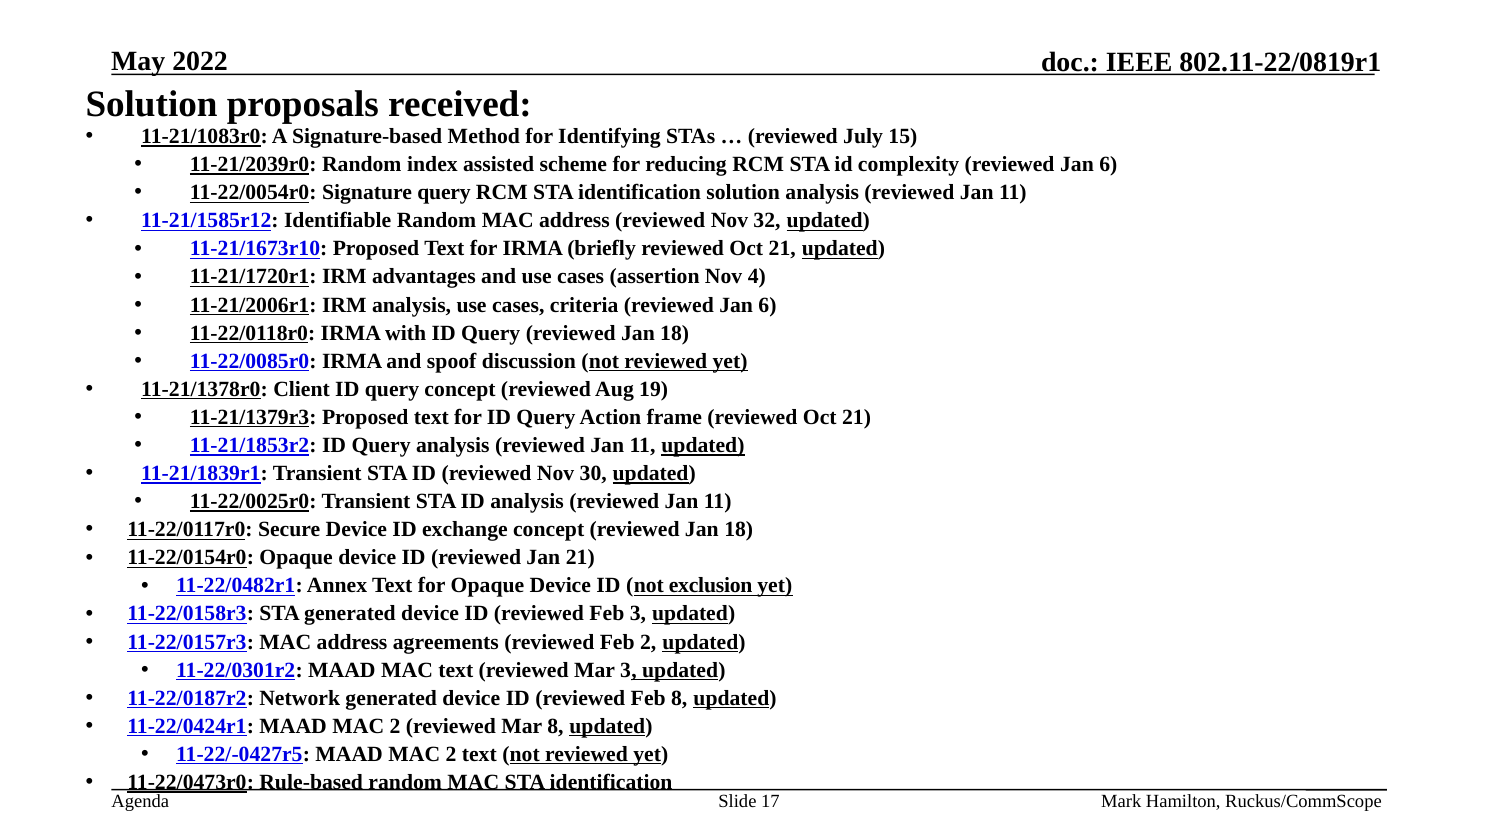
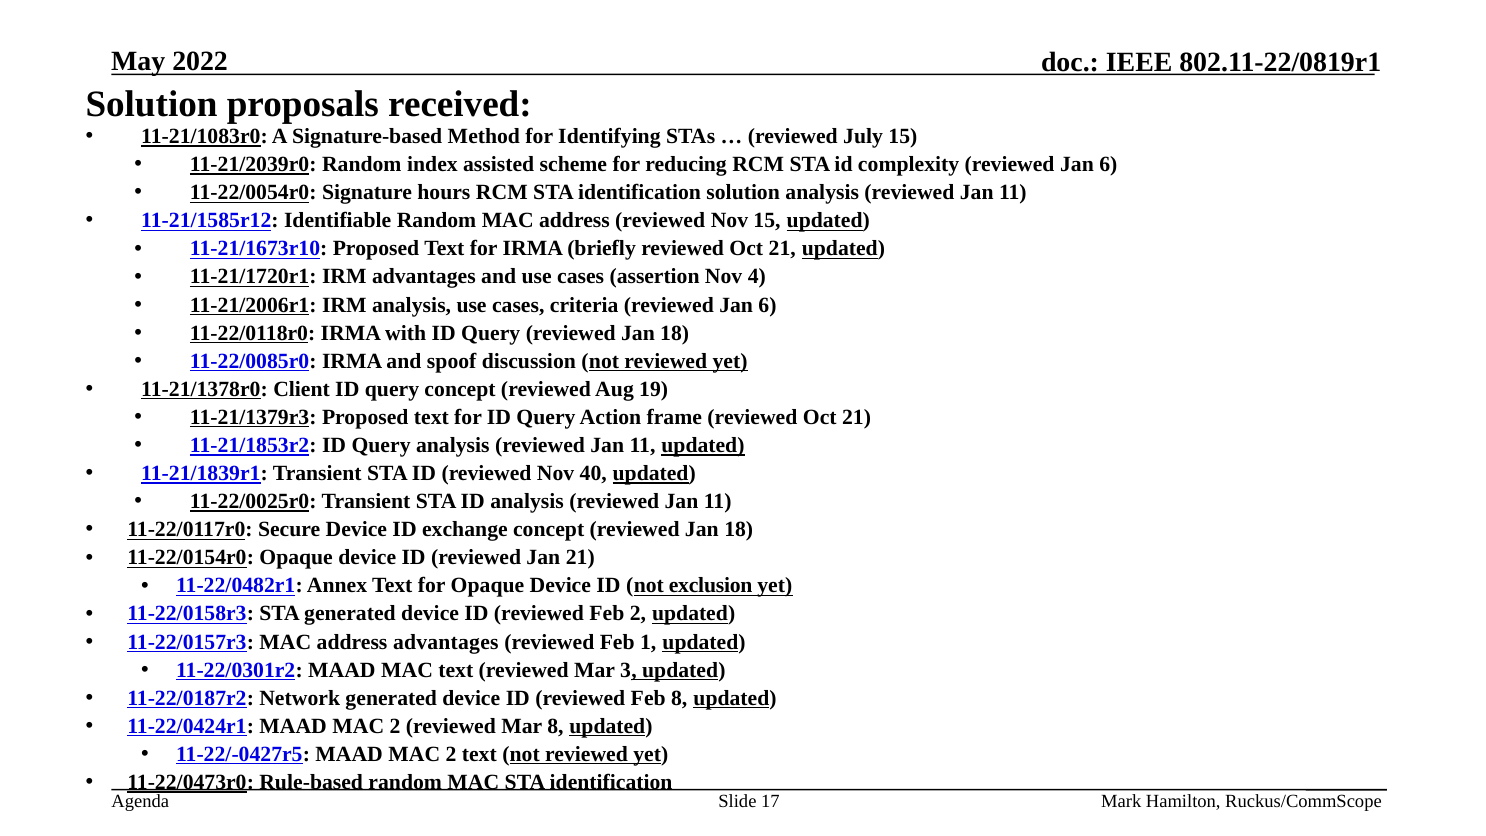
Signature query: query -> hours (444, 192)
Nov 32: 32 -> 15 (767, 221)
30: 30 -> 40 (593, 473)
Feb 3: 3 -> 2 (638, 614)
address agreements: agreements -> advantages (446, 642)
Feb 2: 2 -> 1 (648, 642)
